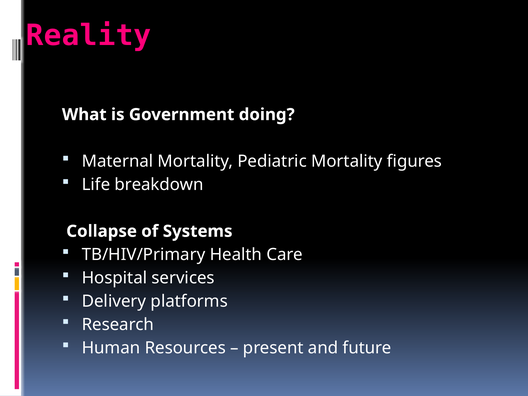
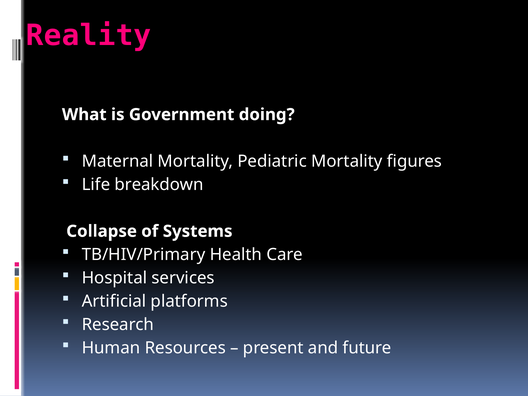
Delivery: Delivery -> Artificial (114, 301)
